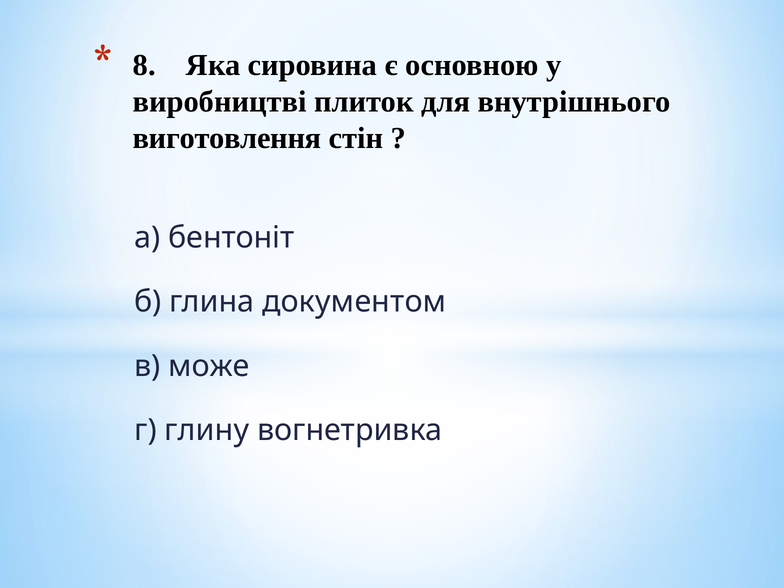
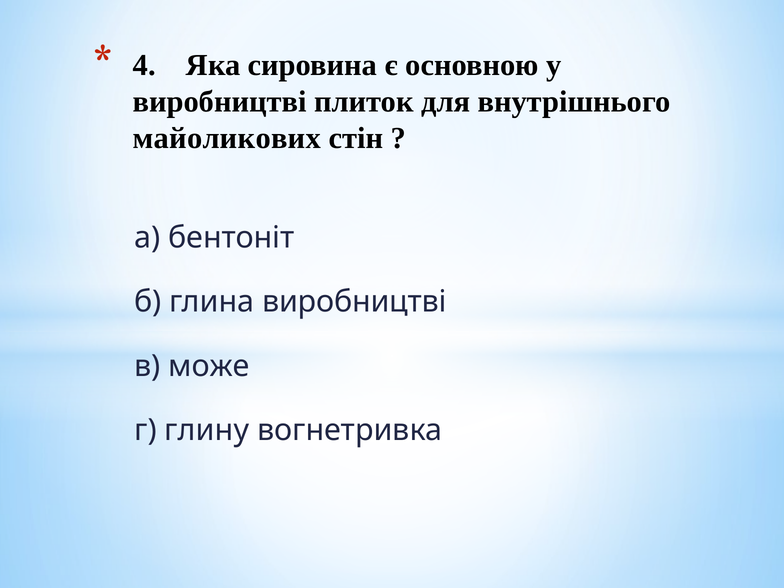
8: 8 -> 4 (144, 65)
виготовлення: виготовлення -> майоликових (227, 138)
глина документом: документом -> виробництві (354, 302)
